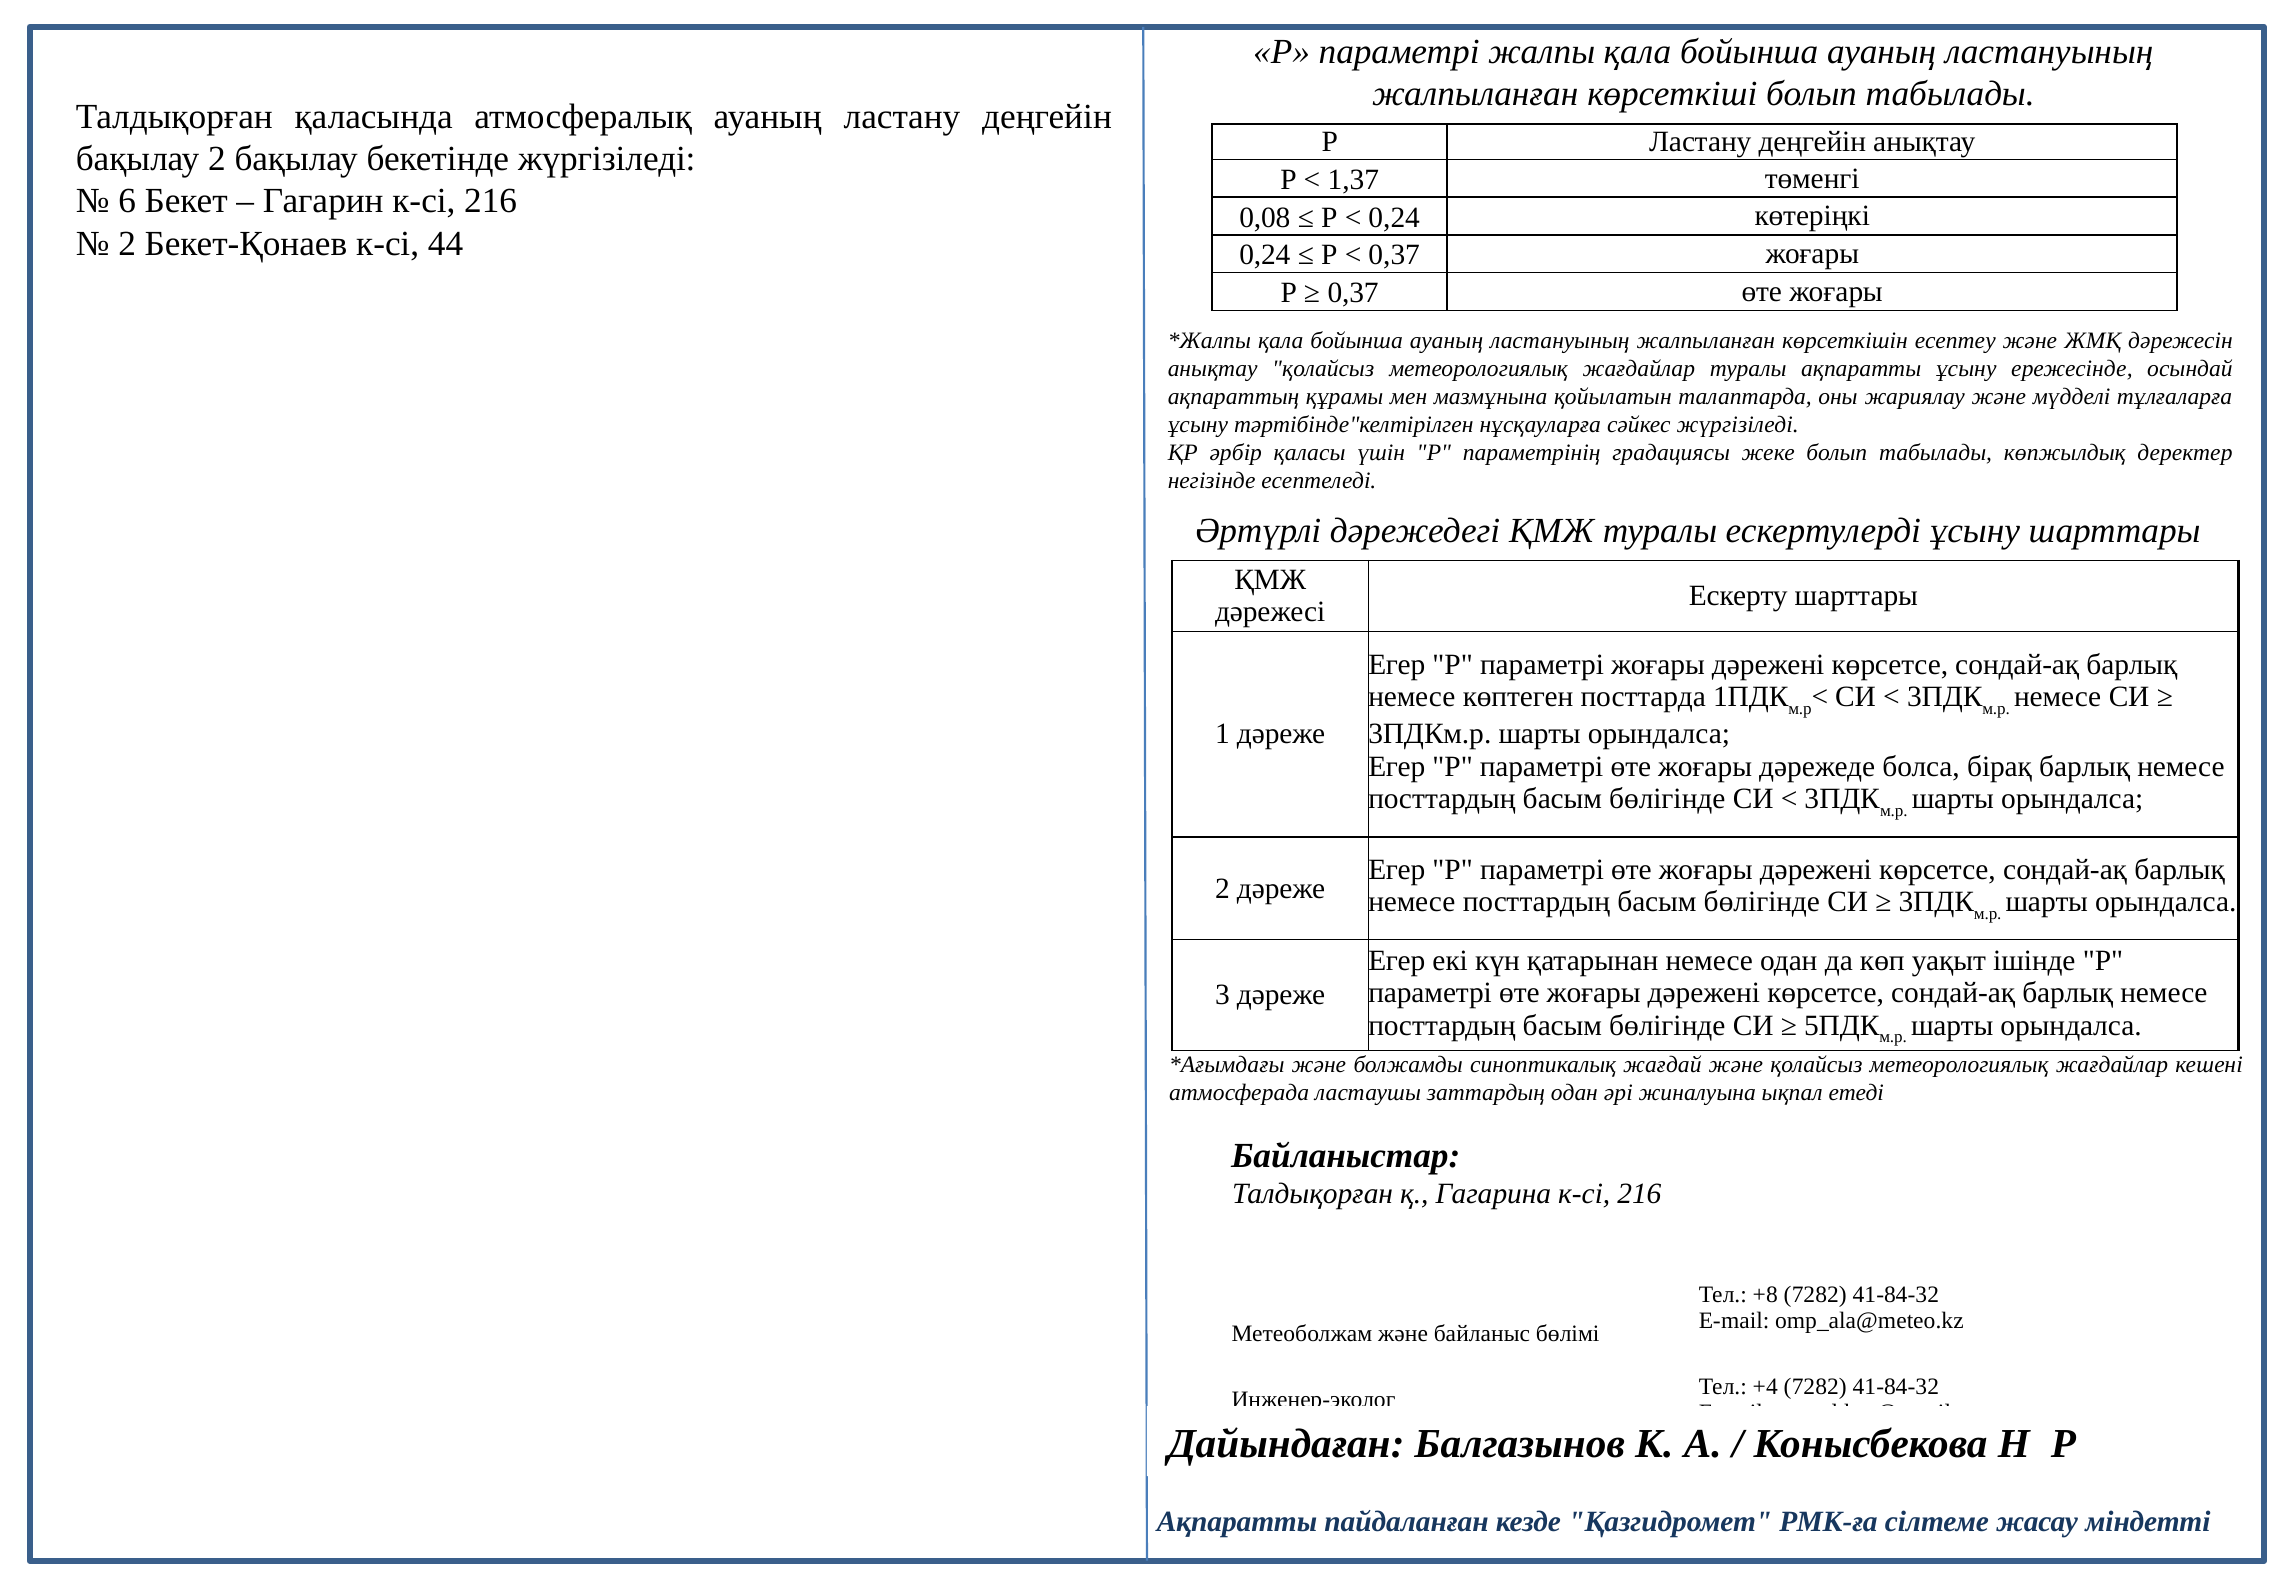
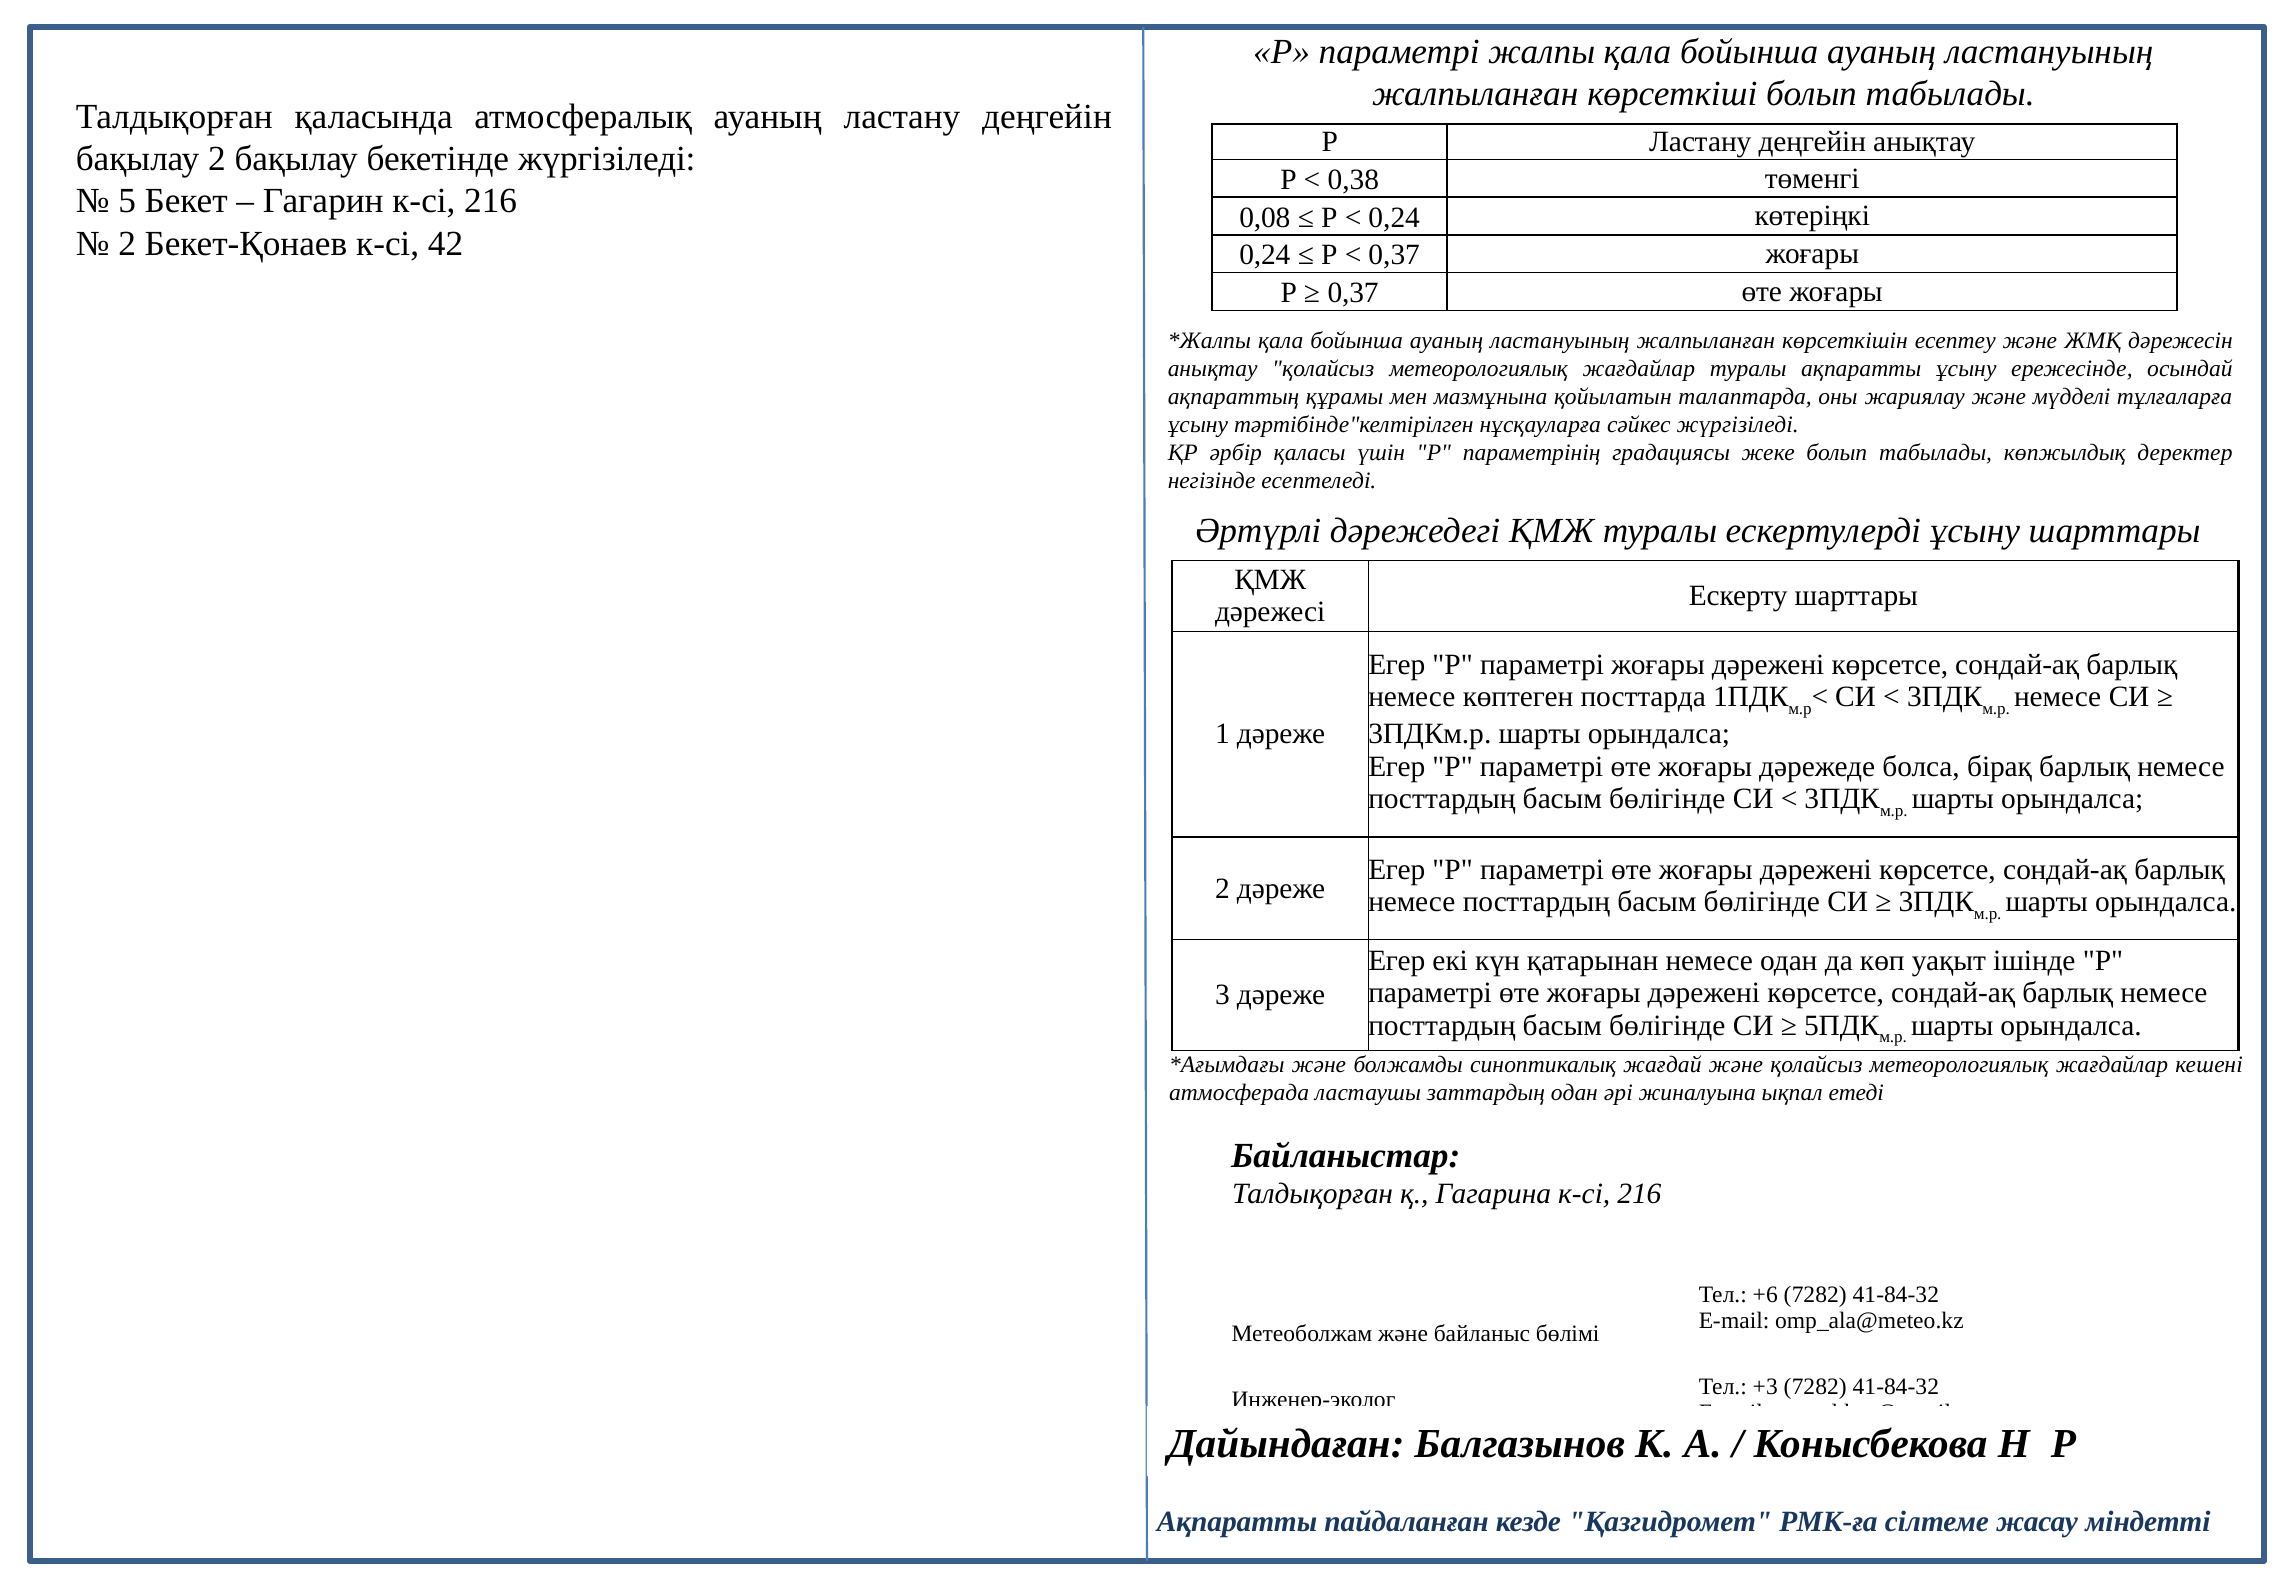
1,37: 1,37 -> 0,38 (1353, 180)
6: 6 -> 5 (127, 201)
44: 44 -> 42 (446, 244)
+8: +8 -> +6 (1765, 1295)
+4: +4 -> +3 (1765, 1386)
